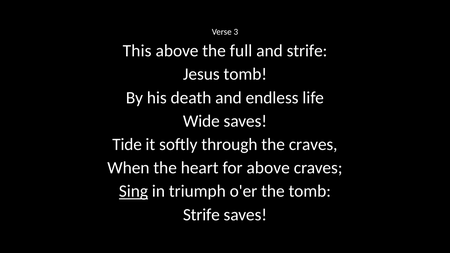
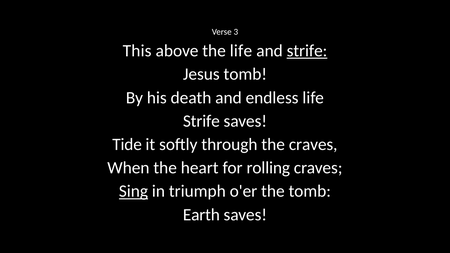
the full: full -> life (241, 51)
strife underline: none -> present (307, 51)
Wide: Wide -> Strife (201, 121)
for above: above -> rolling (268, 168)
Strife: Strife -> Earth (201, 215)
